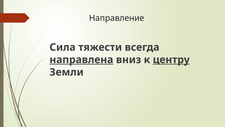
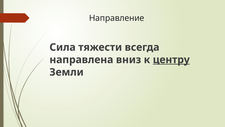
направлена underline: present -> none (81, 60)
